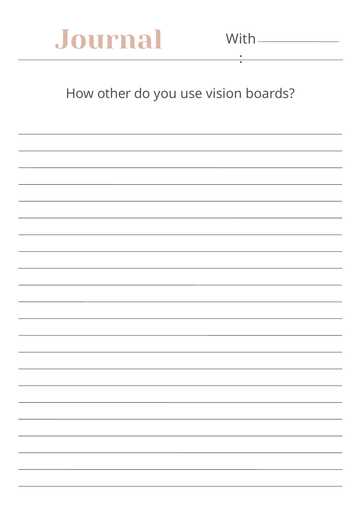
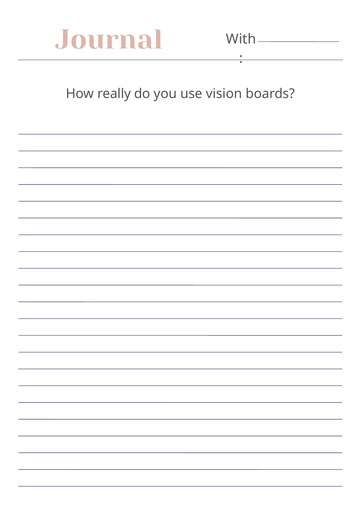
other: other -> really (114, 94)
